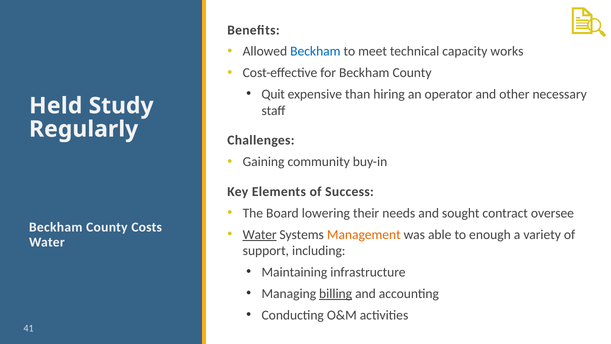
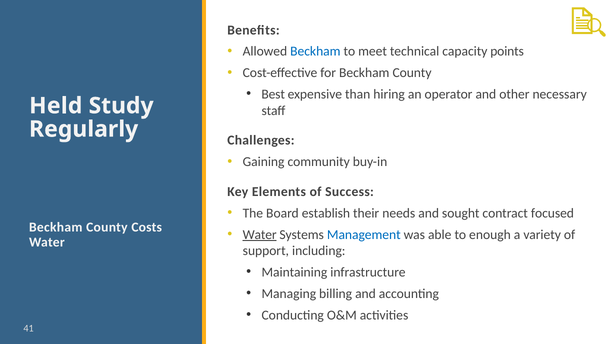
works: works -> points (507, 51)
Quit: Quit -> Best (273, 94)
lowering: lowering -> establish (326, 213)
oversee: oversee -> focused (552, 213)
Management colour: orange -> blue (364, 234)
billing underline: present -> none (336, 293)
